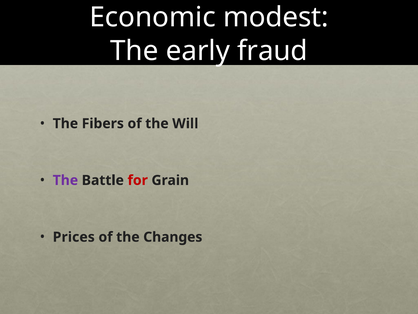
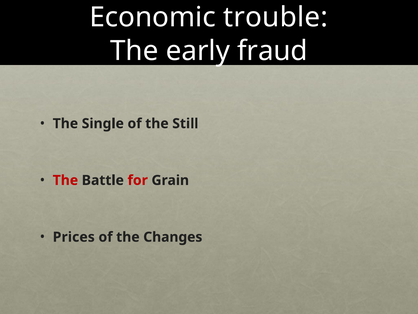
modest: modest -> trouble (276, 17)
Fibers: Fibers -> Single (103, 123)
Will: Will -> Still (185, 123)
The colour: purple -> red (65, 180)
